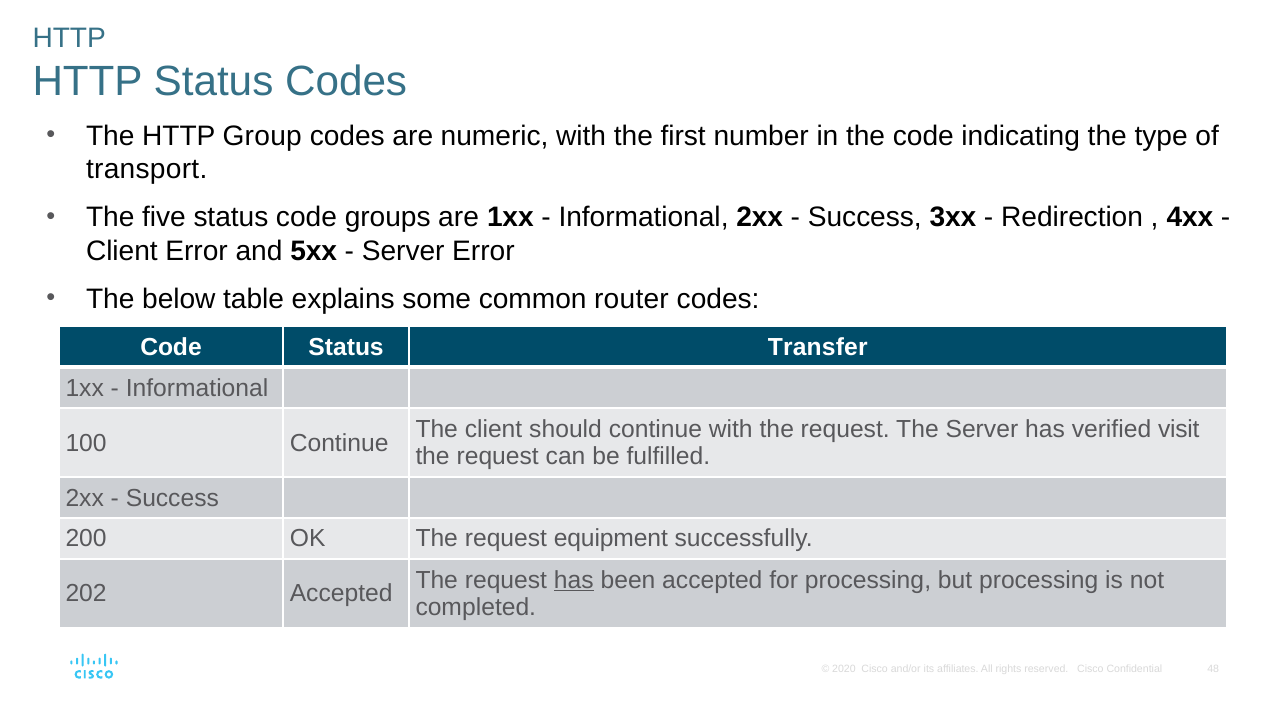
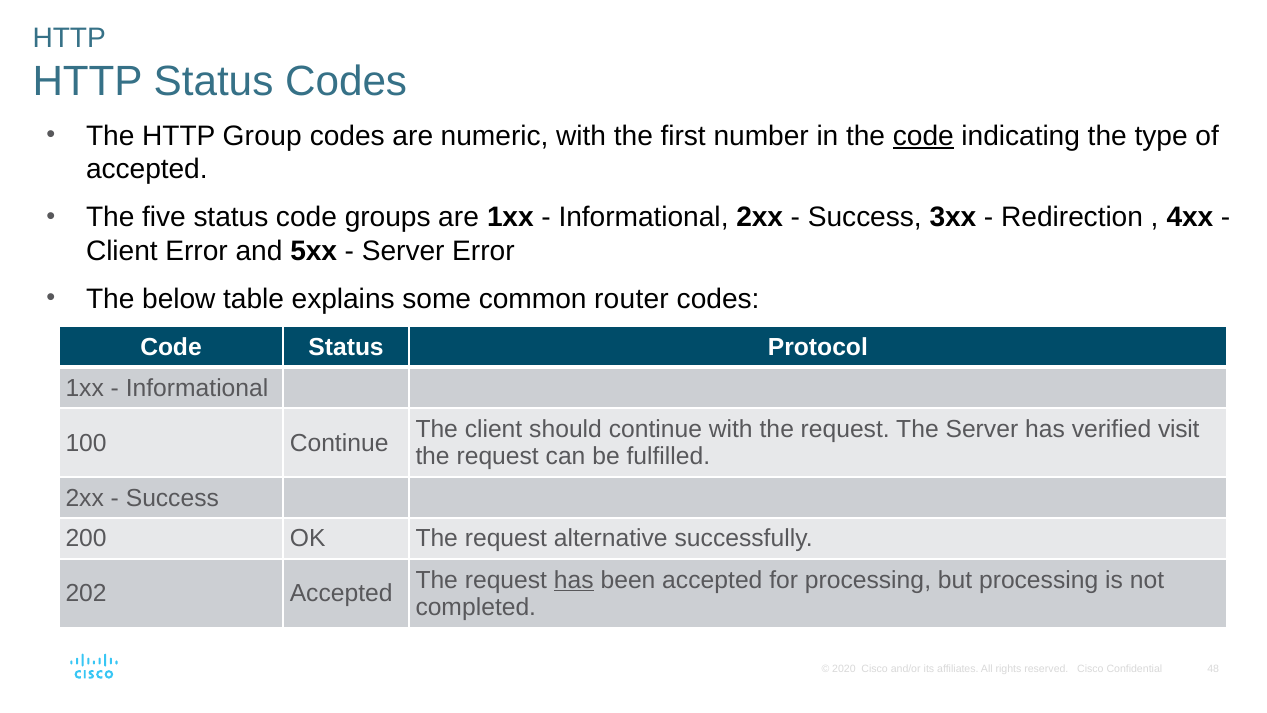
code underline: none -> present (923, 136)
transport: transport -> accepted (147, 170)
Transfer: Transfer -> Protocol (818, 347)
equipment: equipment -> alternative (611, 539)
